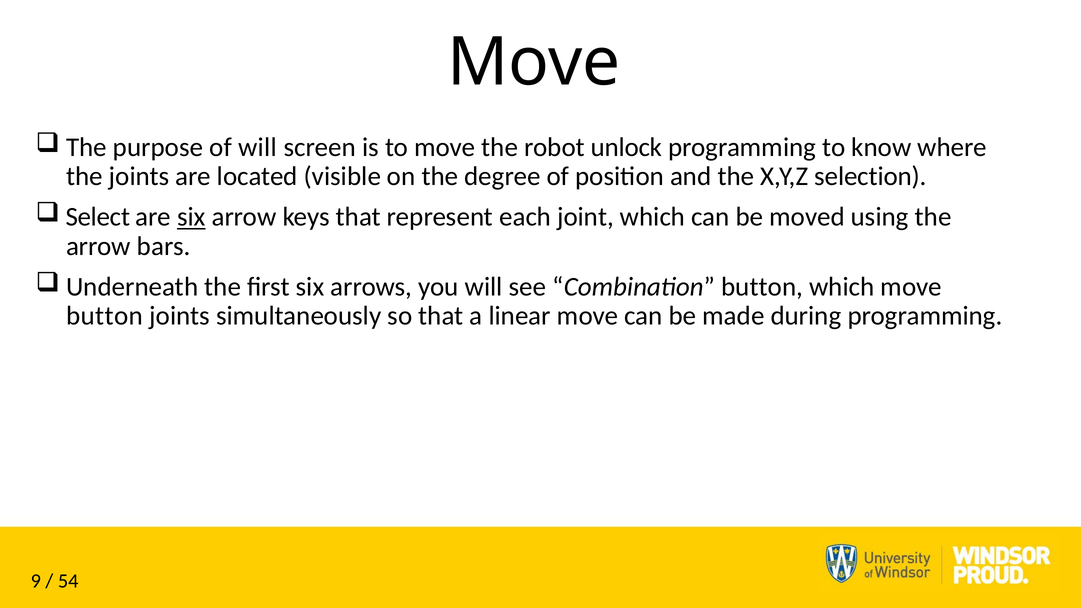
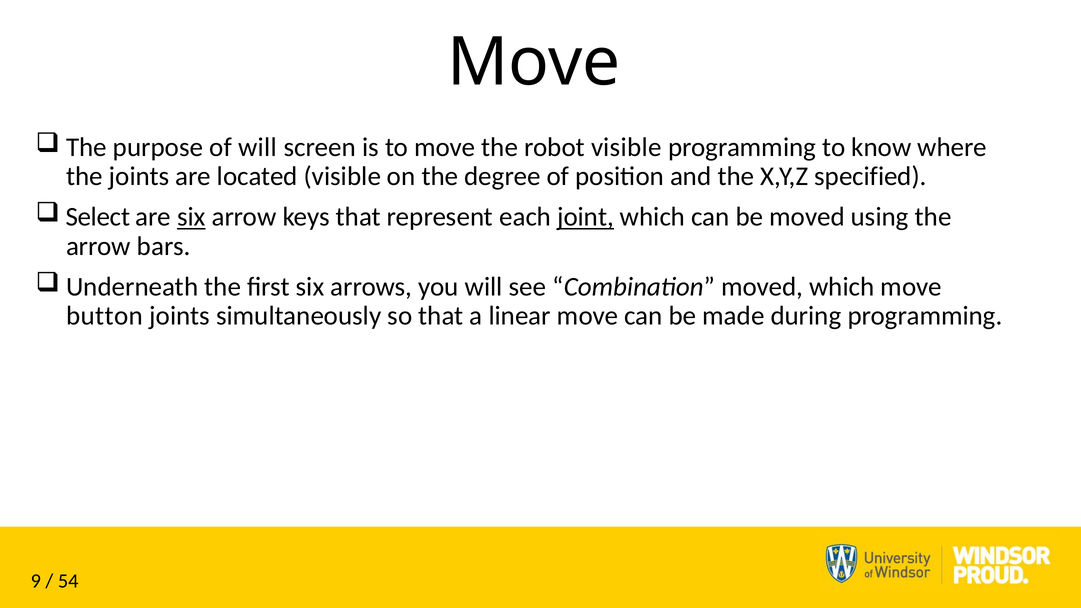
robot unlock: unlock -> visible (626, 147)
selection: selection -> specified (870, 177)
joint underline: none -> present (586, 217)
Combination button: button -> moved (762, 287)
